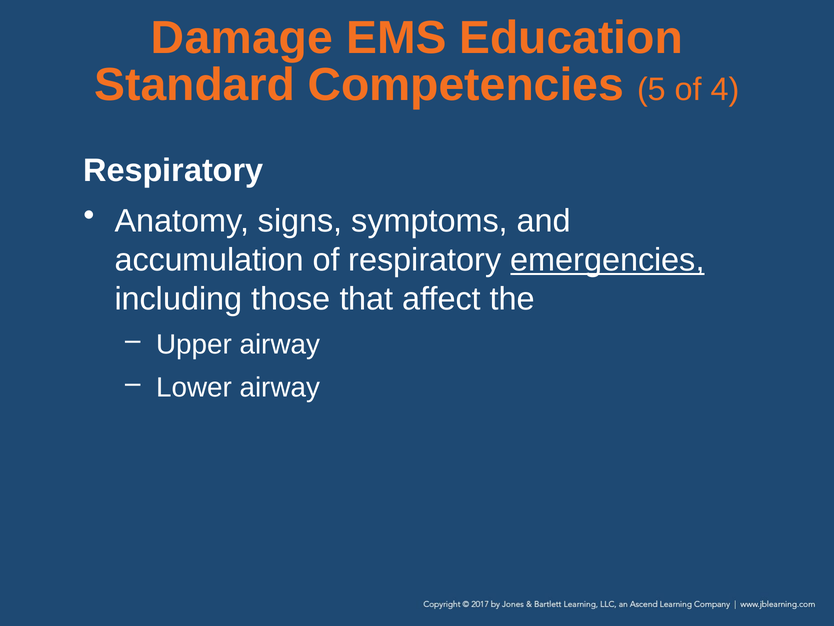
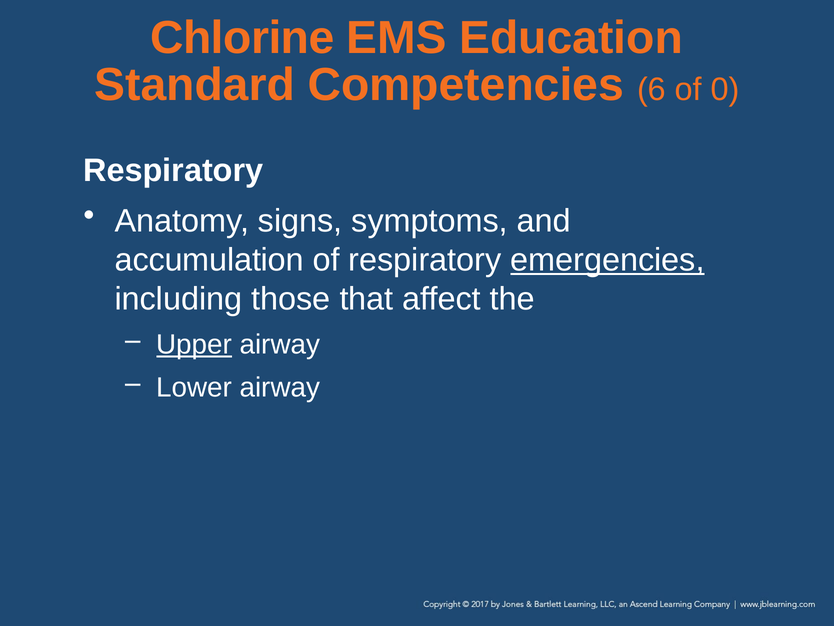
Damage: Damage -> Chlorine (242, 38)
5: 5 -> 6 (651, 90)
4: 4 -> 0 (725, 90)
Upper underline: none -> present (194, 344)
